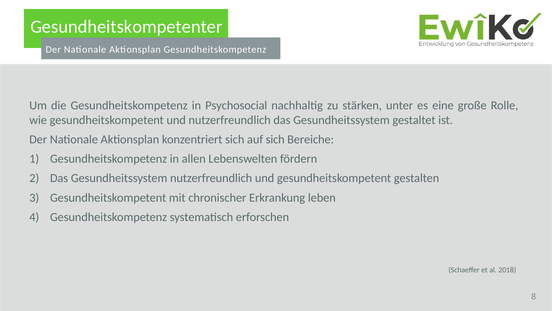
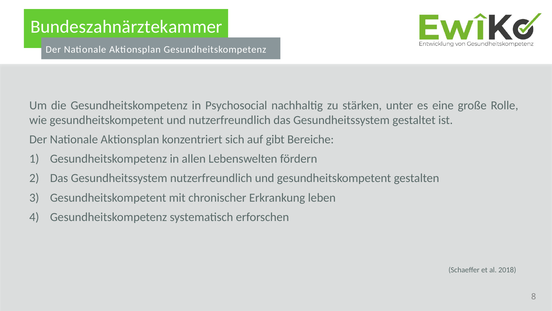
Gesundheitskompetenter: Gesundheitskompetenter -> Bundeszahnärztekammer (126, 27)
auf sich: sich -> gibt (275, 139)
